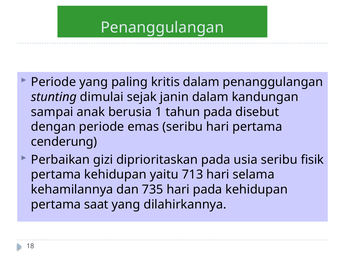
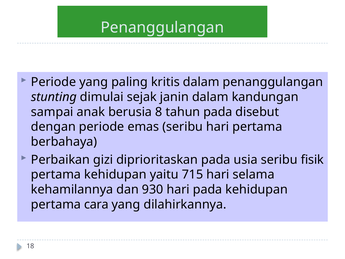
1: 1 -> 8 (159, 112)
cenderung: cenderung -> berbahaya (64, 142)
713: 713 -> 715 (192, 174)
735: 735 -> 930 (153, 189)
saat: saat -> cara (96, 204)
